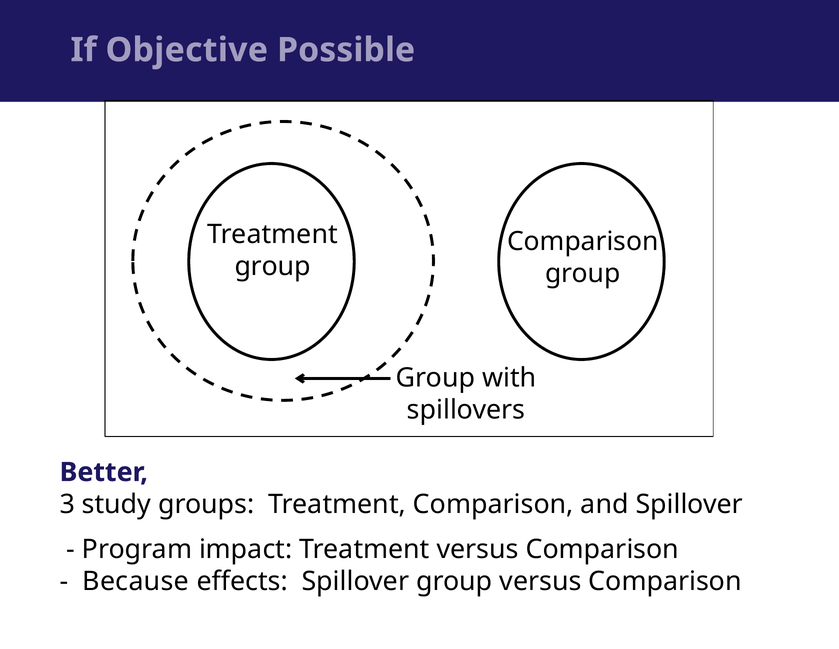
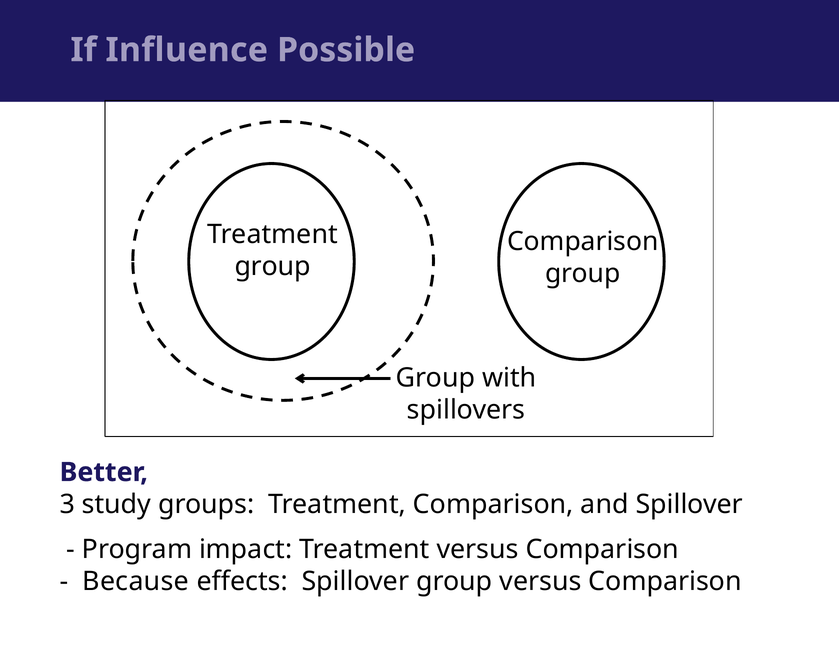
Objective: Objective -> Influence (187, 50)
